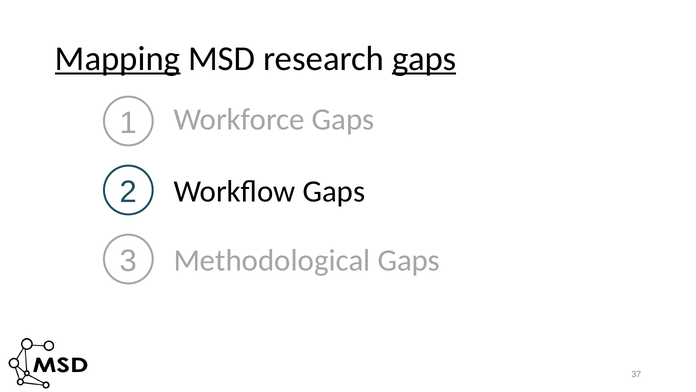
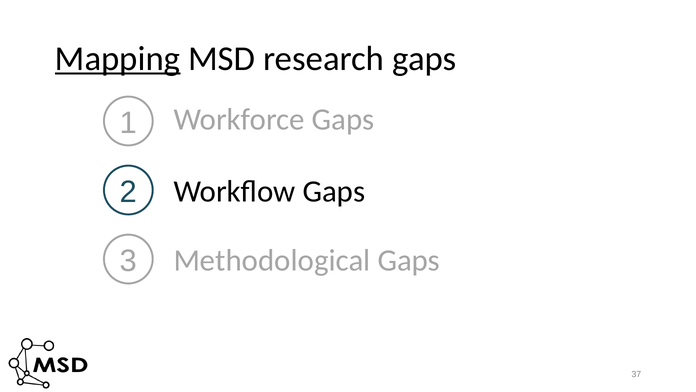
gaps underline: present -> none (424, 58)
